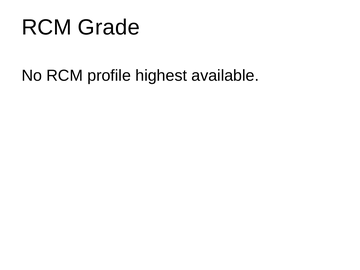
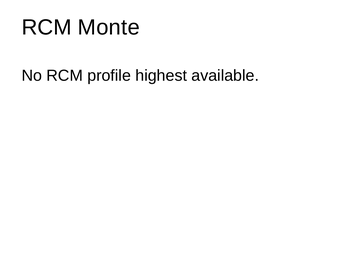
Grade: Grade -> Monte (109, 27)
